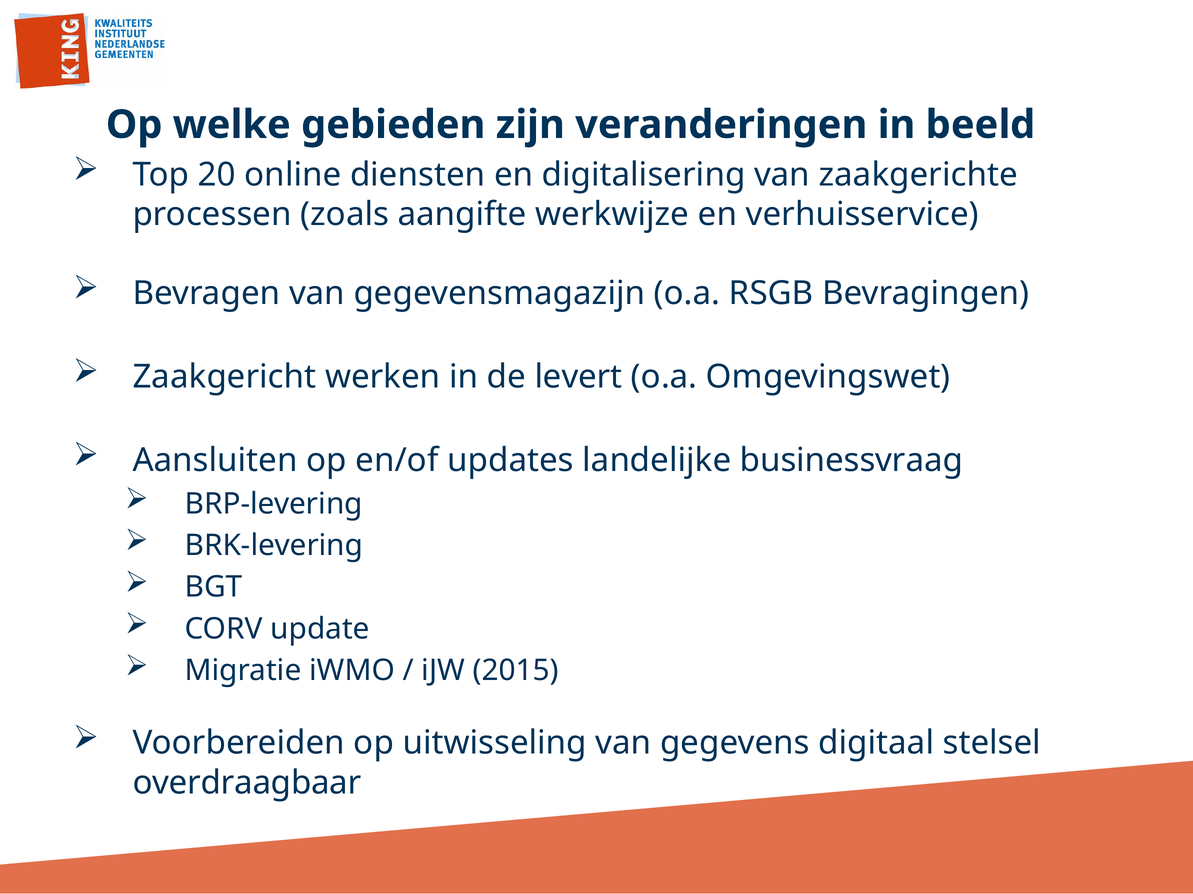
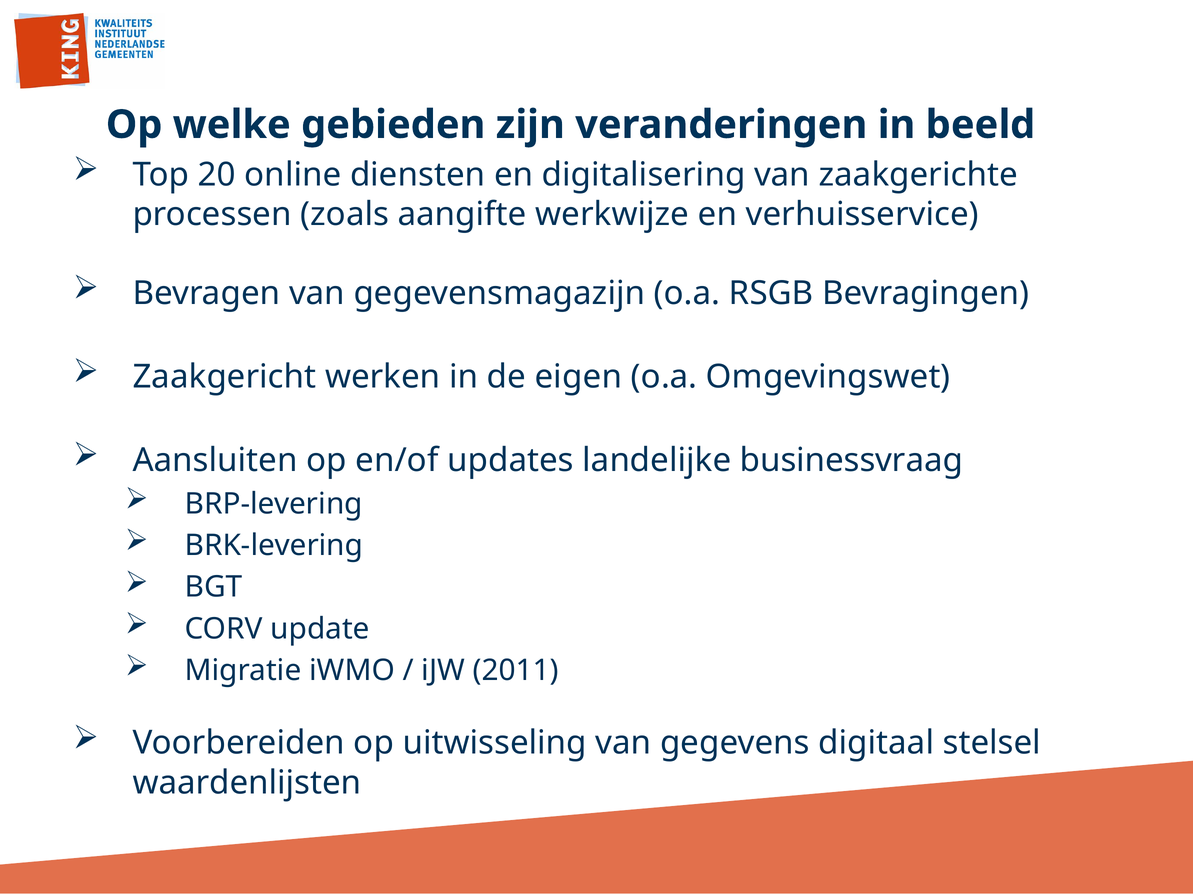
levert: levert -> eigen (578, 377)
2015: 2015 -> 2011 (516, 671)
overdraagbaar: overdraagbaar -> waardenlijsten (247, 783)
